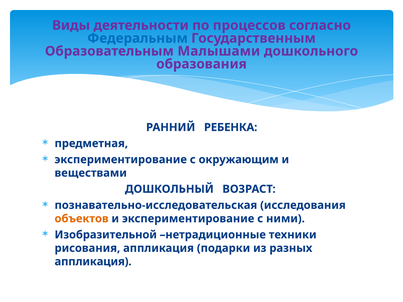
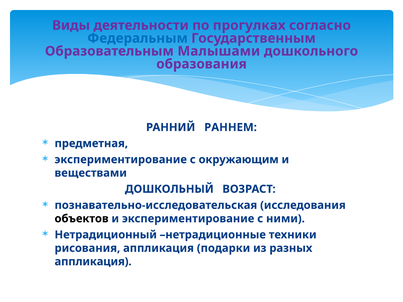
процессов: процессов -> прогулках (249, 25)
РЕБЕНКА: РЕБЕНКА -> РАННЕМ (231, 127)
объектов colour: orange -> black (82, 219)
Изобразительной: Изобразительной -> Нетрадиционный (106, 235)
